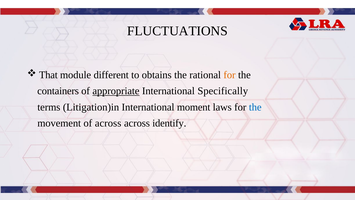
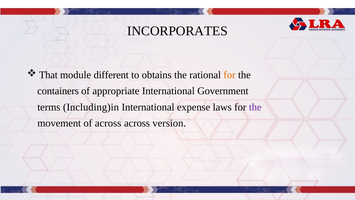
FLUCTUATIONS: FLUCTUATIONS -> INCORPORATES (177, 31)
appropriate underline: present -> none (116, 91)
Specifically: Specifically -> Government (223, 91)
Litigation)in: Litigation)in -> Including)in (91, 107)
moment: moment -> expense (194, 107)
the colour: blue -> purple (255, 107)
identify: identify -> version (169, 123)
